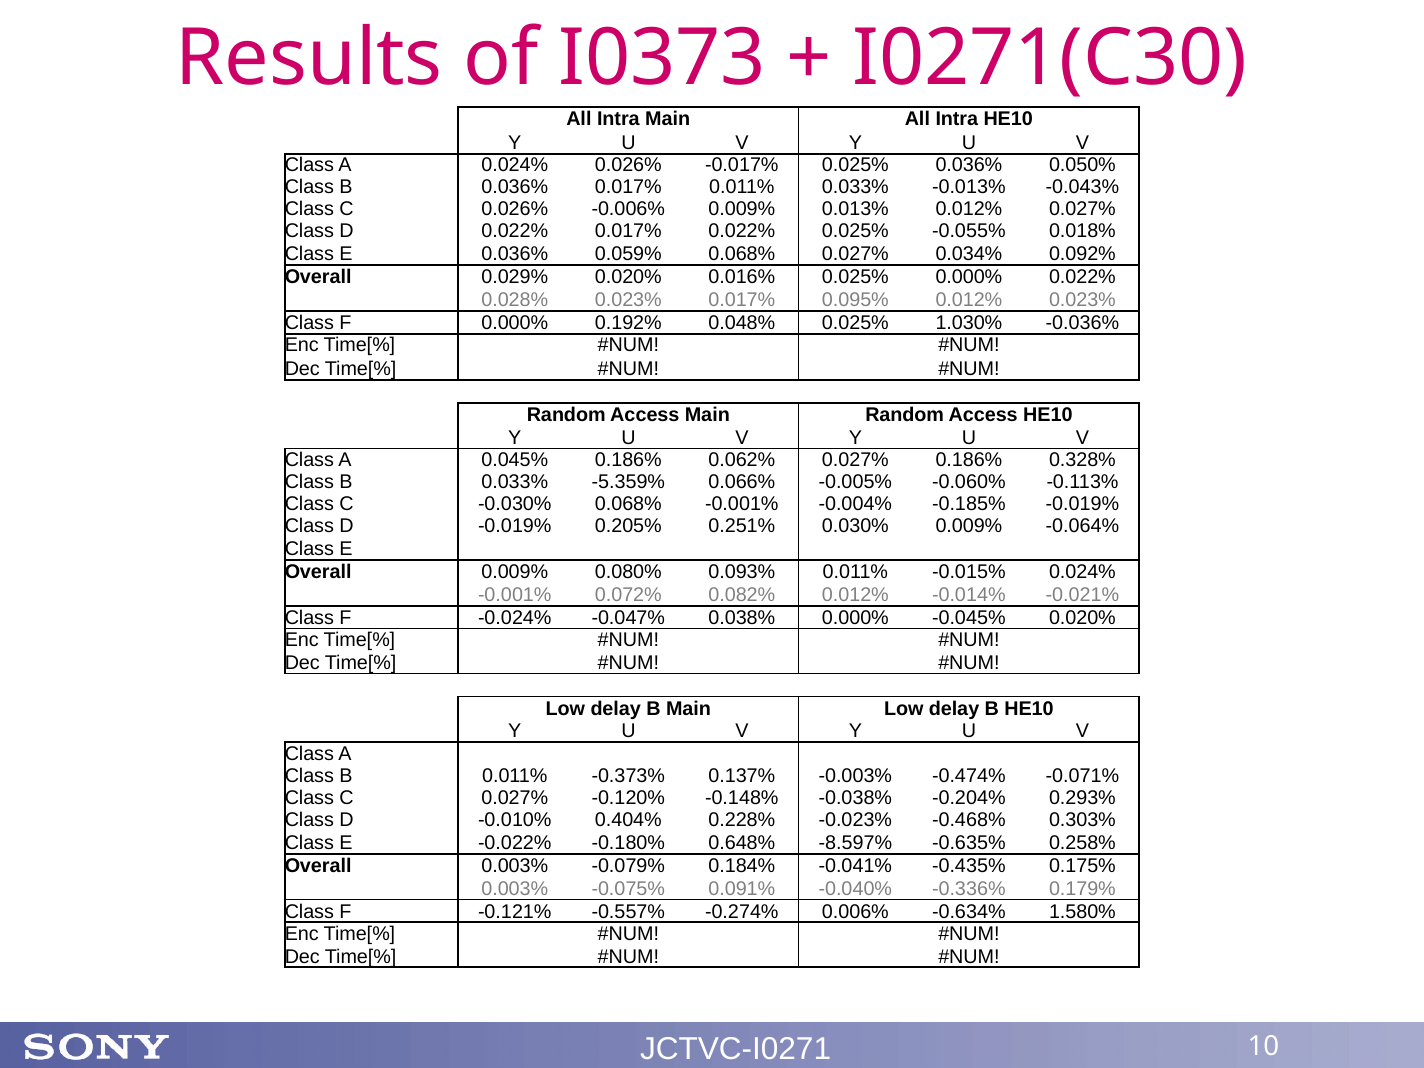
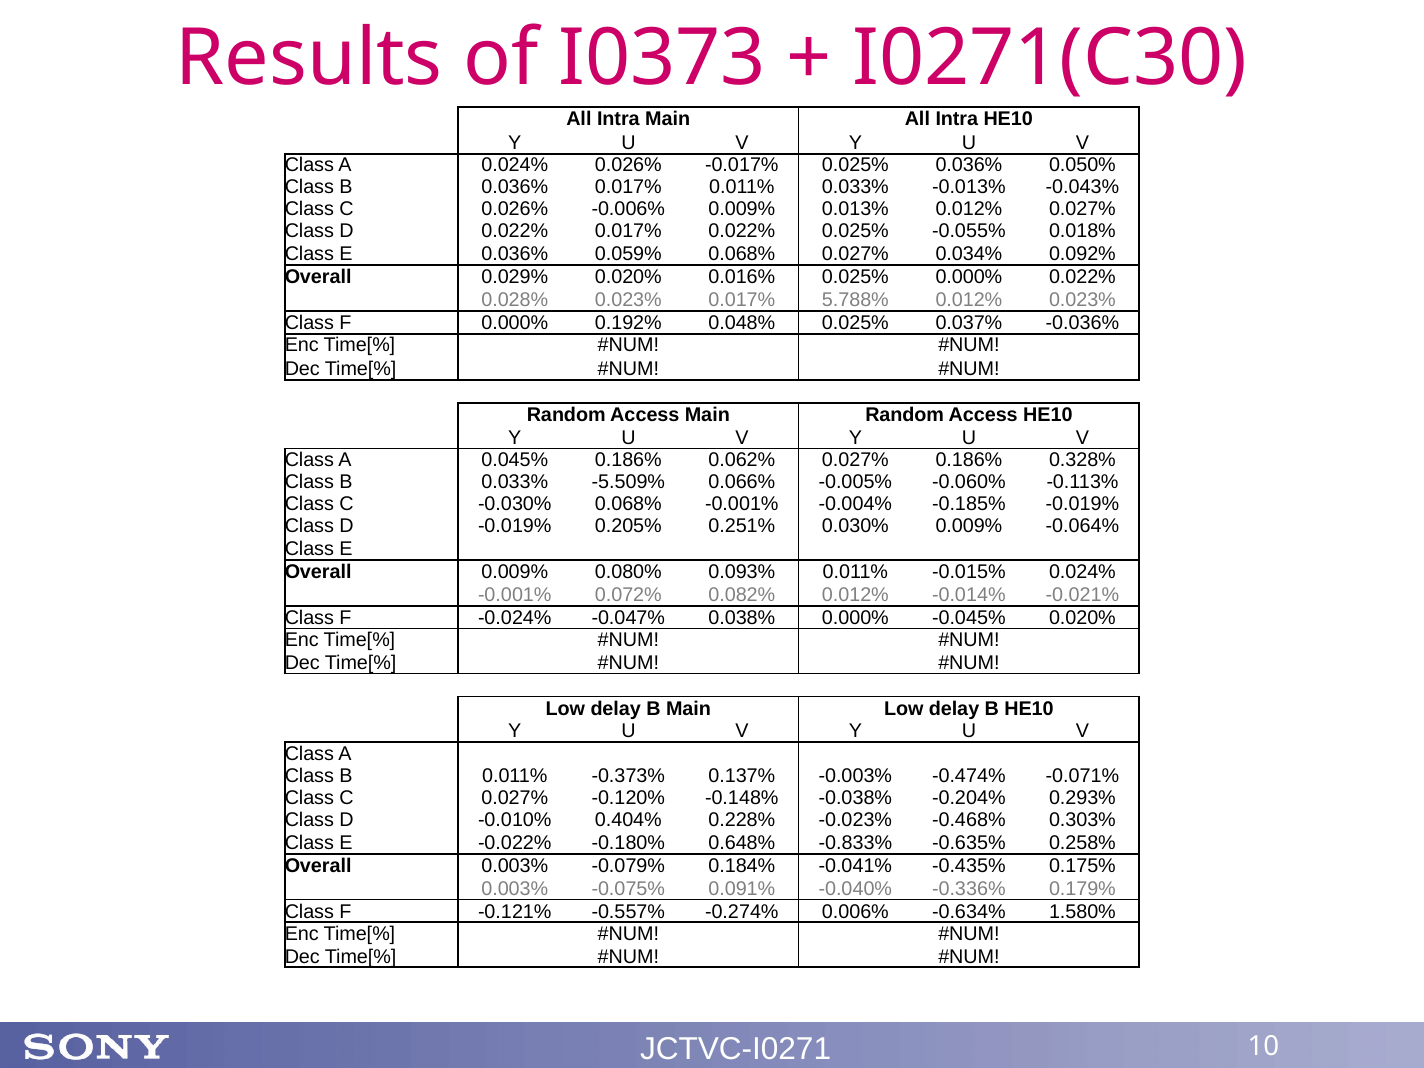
0.095%: 0.095% -> 5.788% (855, 300)
1.030%: 1.030% -> 0.037% (969, 323)
-5.359%: -5.359% -> -5.509% (628, 482)
-8.597%: -8.597% -> -0.833% (855, 843)
